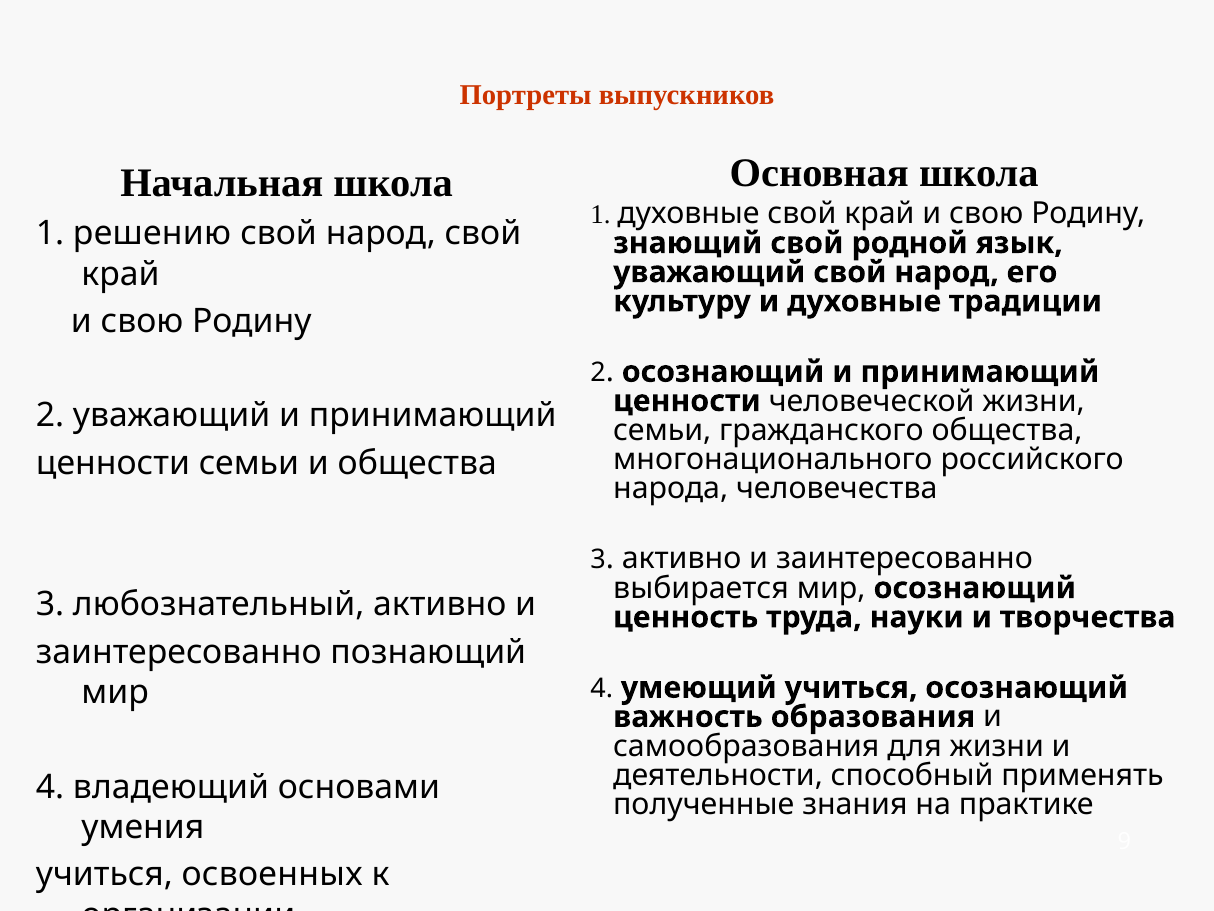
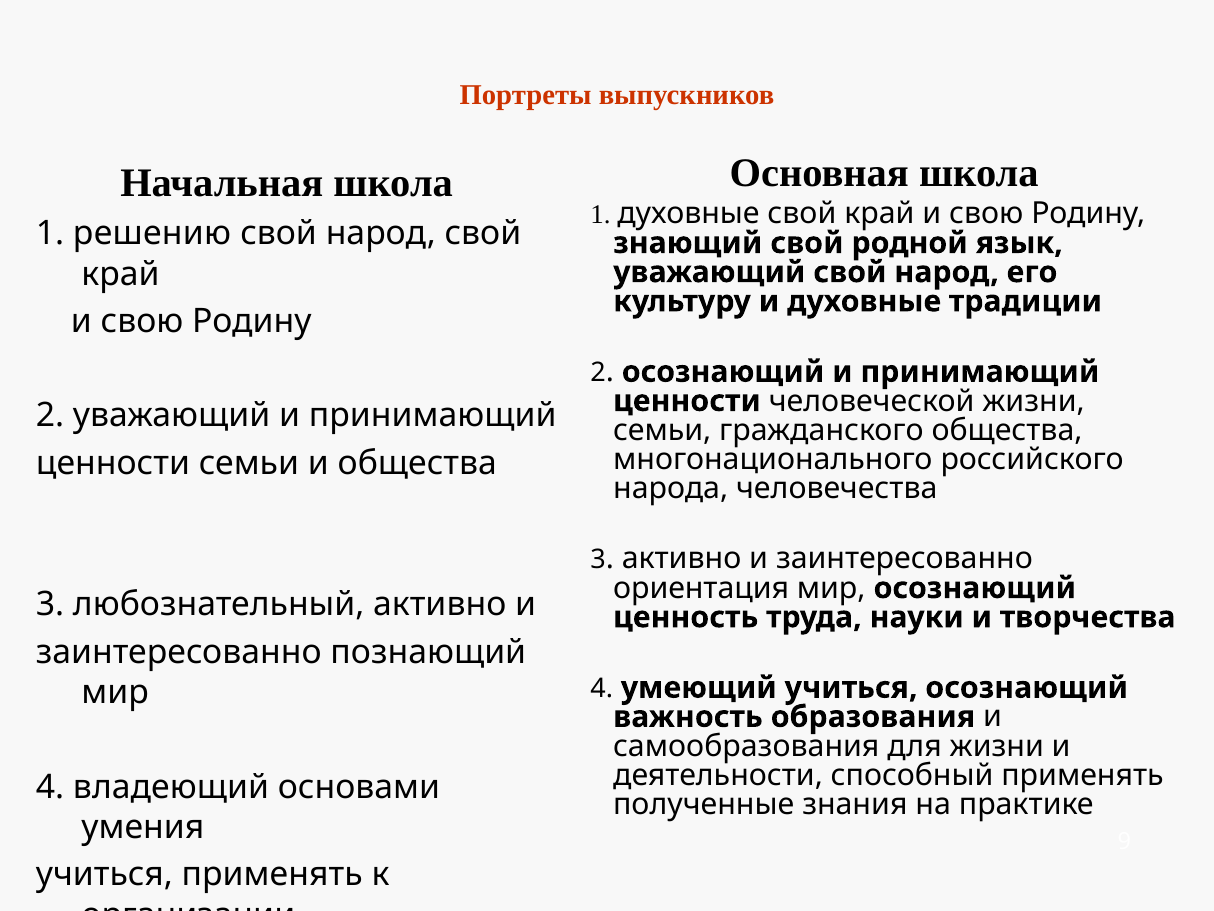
выбирается: выбирается -> ориентация (701, 588)
учиться освоенных: освоенных -> применять (272, 874)
